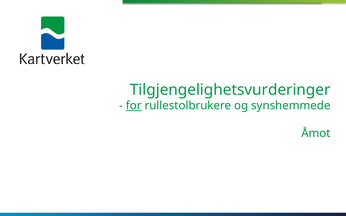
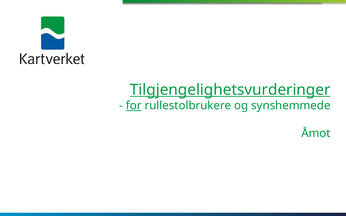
Tilgjengelighetsvurderinger underline: none -> present (230, 90)
